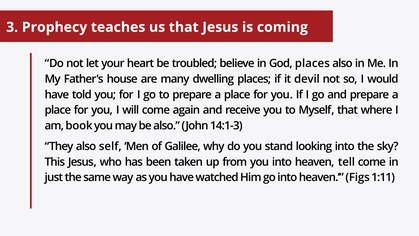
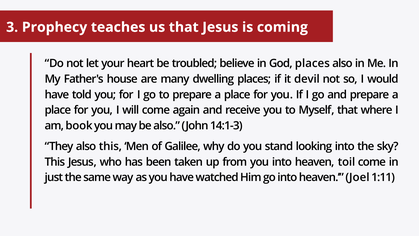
also self: self -> this (110, 147)
tell: tell -> toil (346, 162)
Figs: Figs -> Joel (357, 178)
